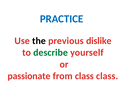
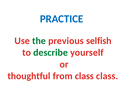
the colour: black -> green (39, 41)
dislike: dislike -> selfish (99, 41)
passionate: passionate -> thoughtful (29, 76)
